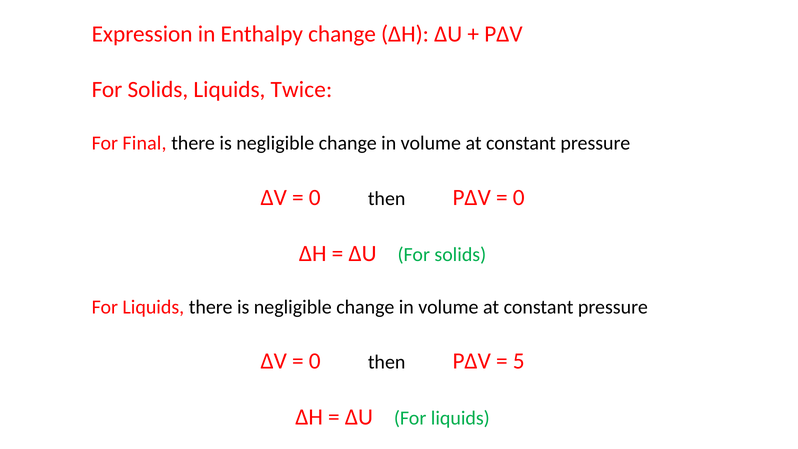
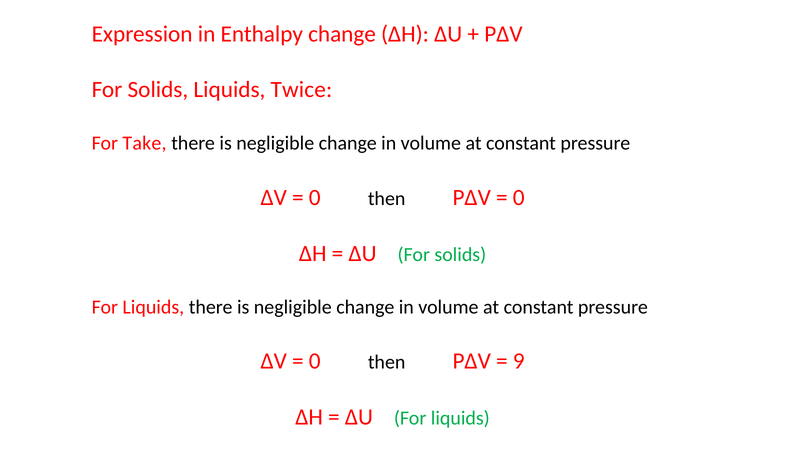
Final: Final -> Take (144, 143)
5: 5 -> 9 (519, 361)
